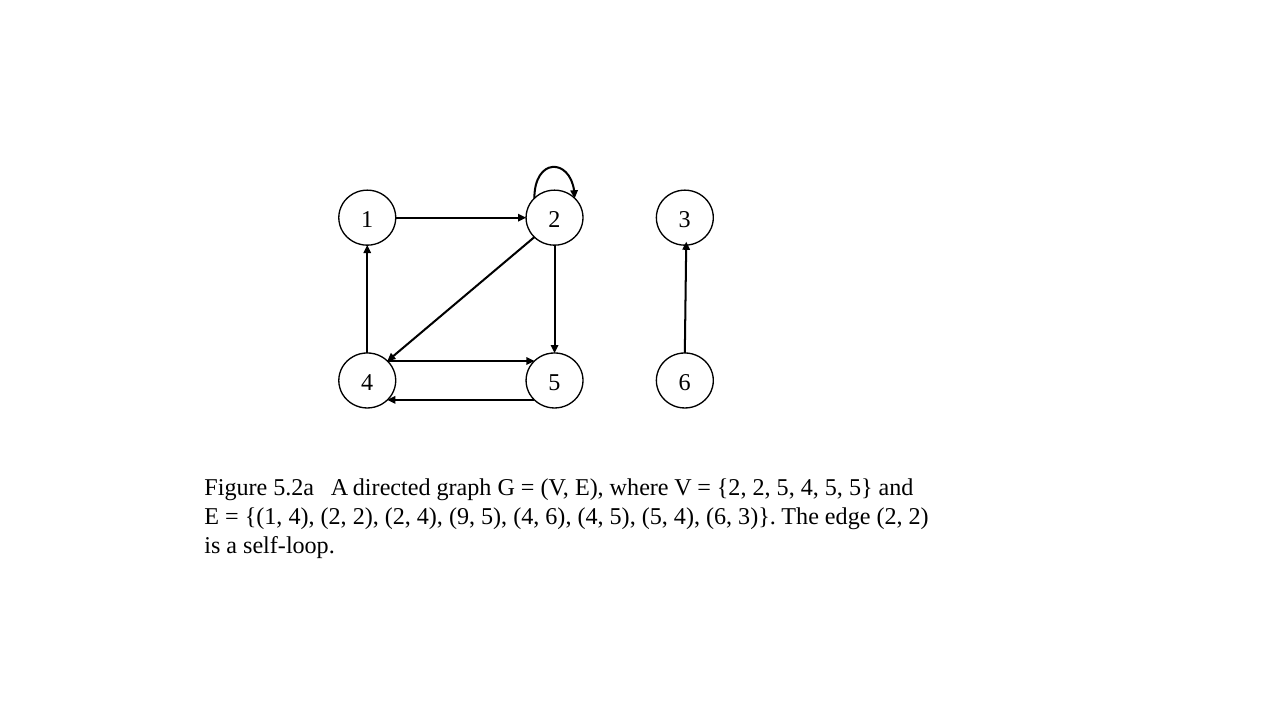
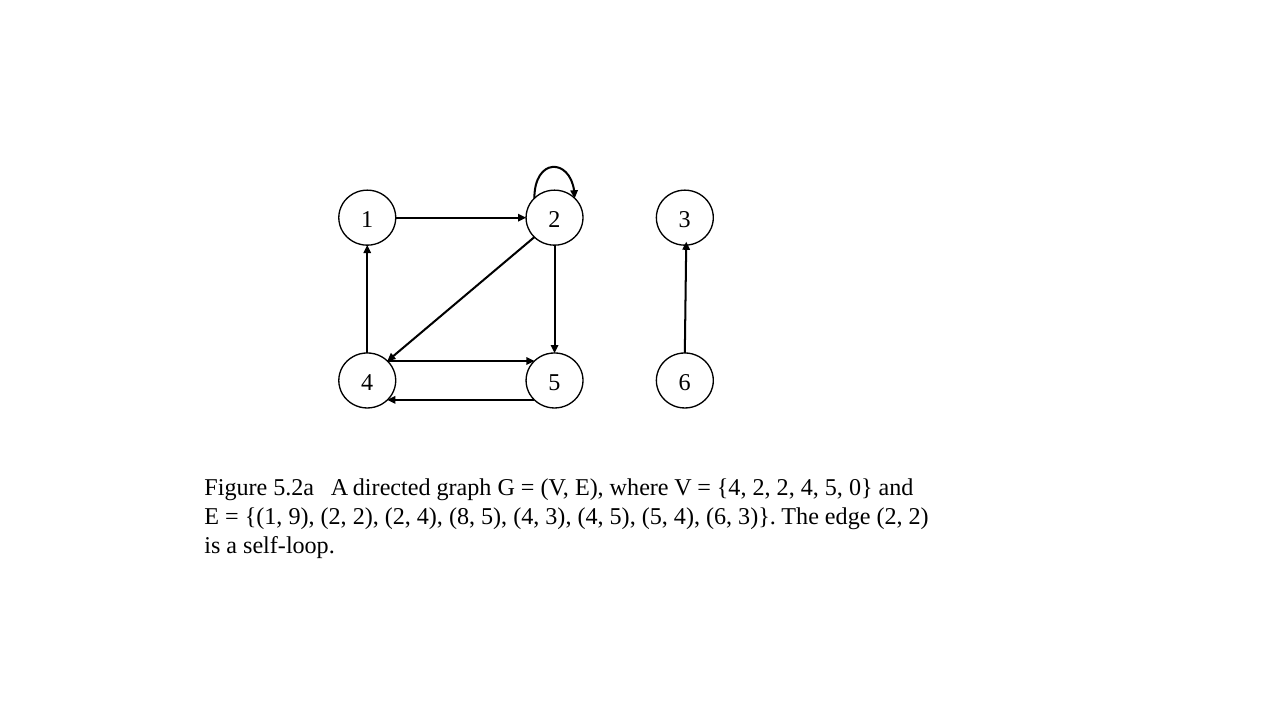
2: 2 -> 4 (732, 487)
5: 5 -> 2 (786, 487)
5: 5 -> 0 (861, 487)
4: 4 -> 9 (302, 516)
9: 9 -> 8 (462, 516)
6: 6 -> 3 (558, 516)
